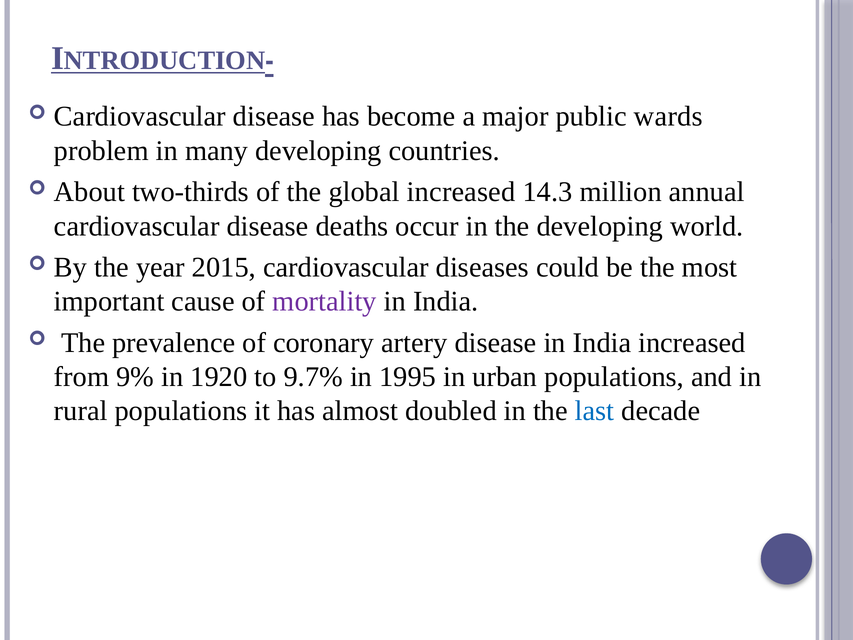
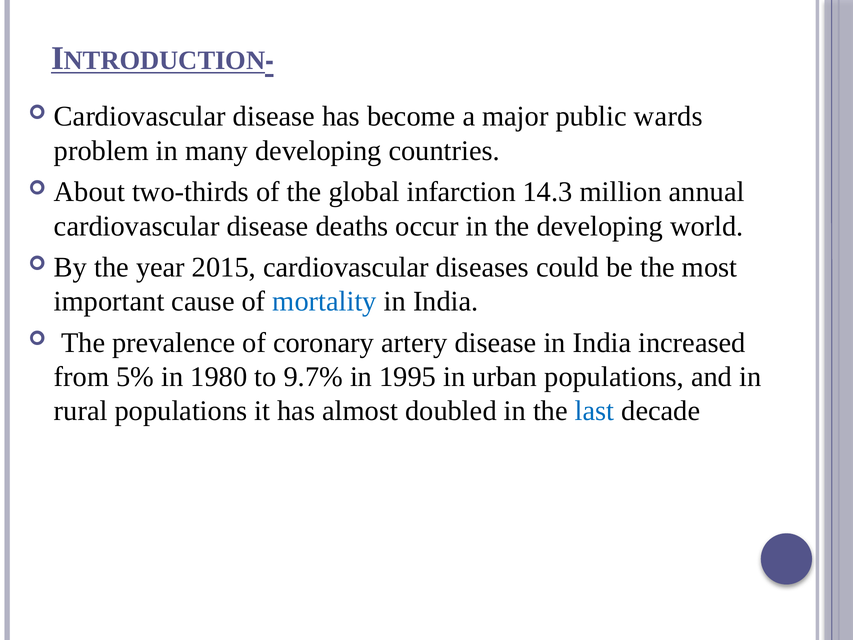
global increased: increased -> infarction (461, 192)
mortality colour: purple -> blue (325, 301)
9%: 9% -> 5% (135, 377)
1920: 1920 -> 1980 (219, 377)
